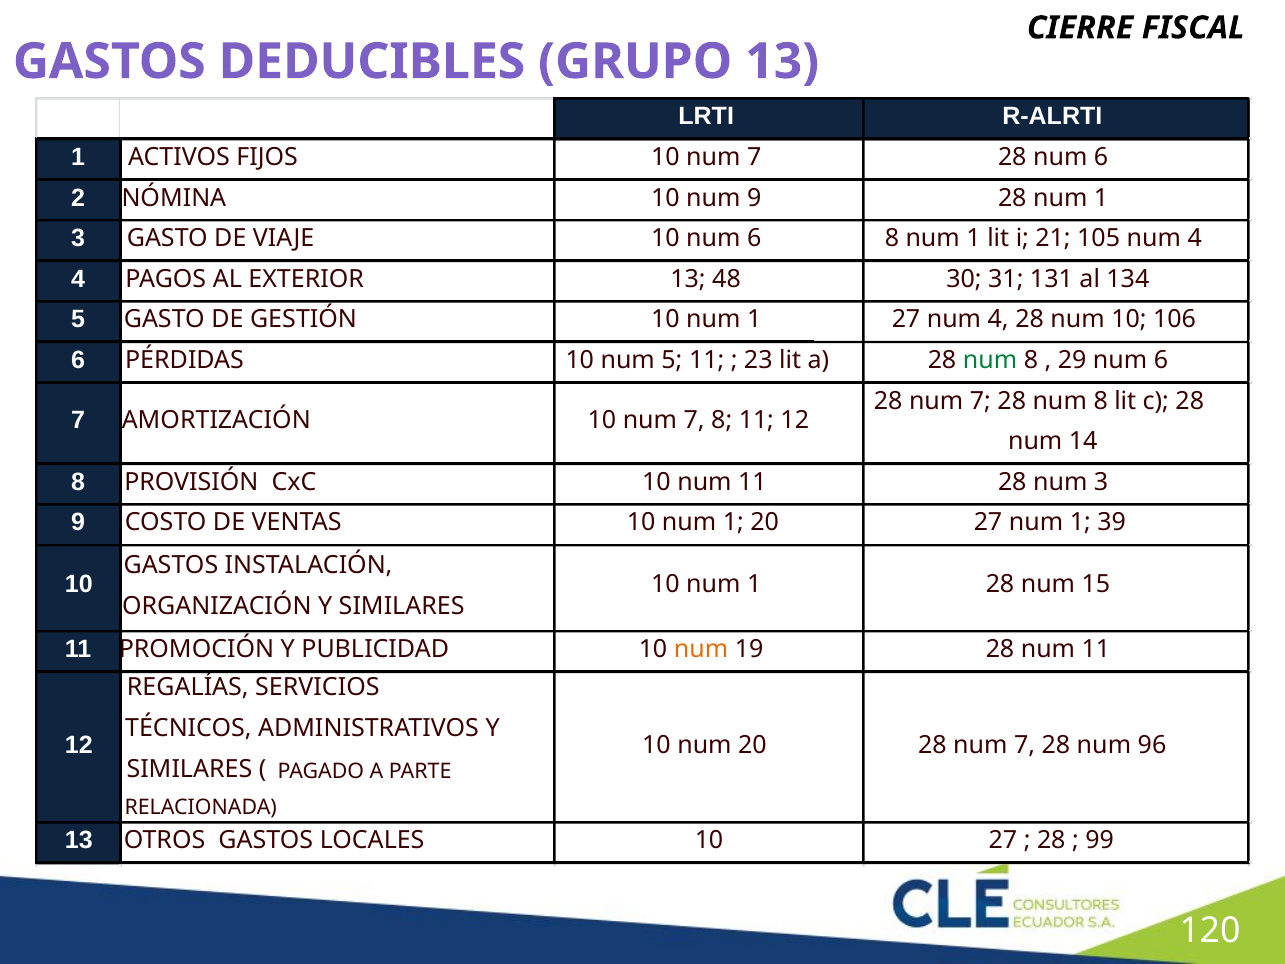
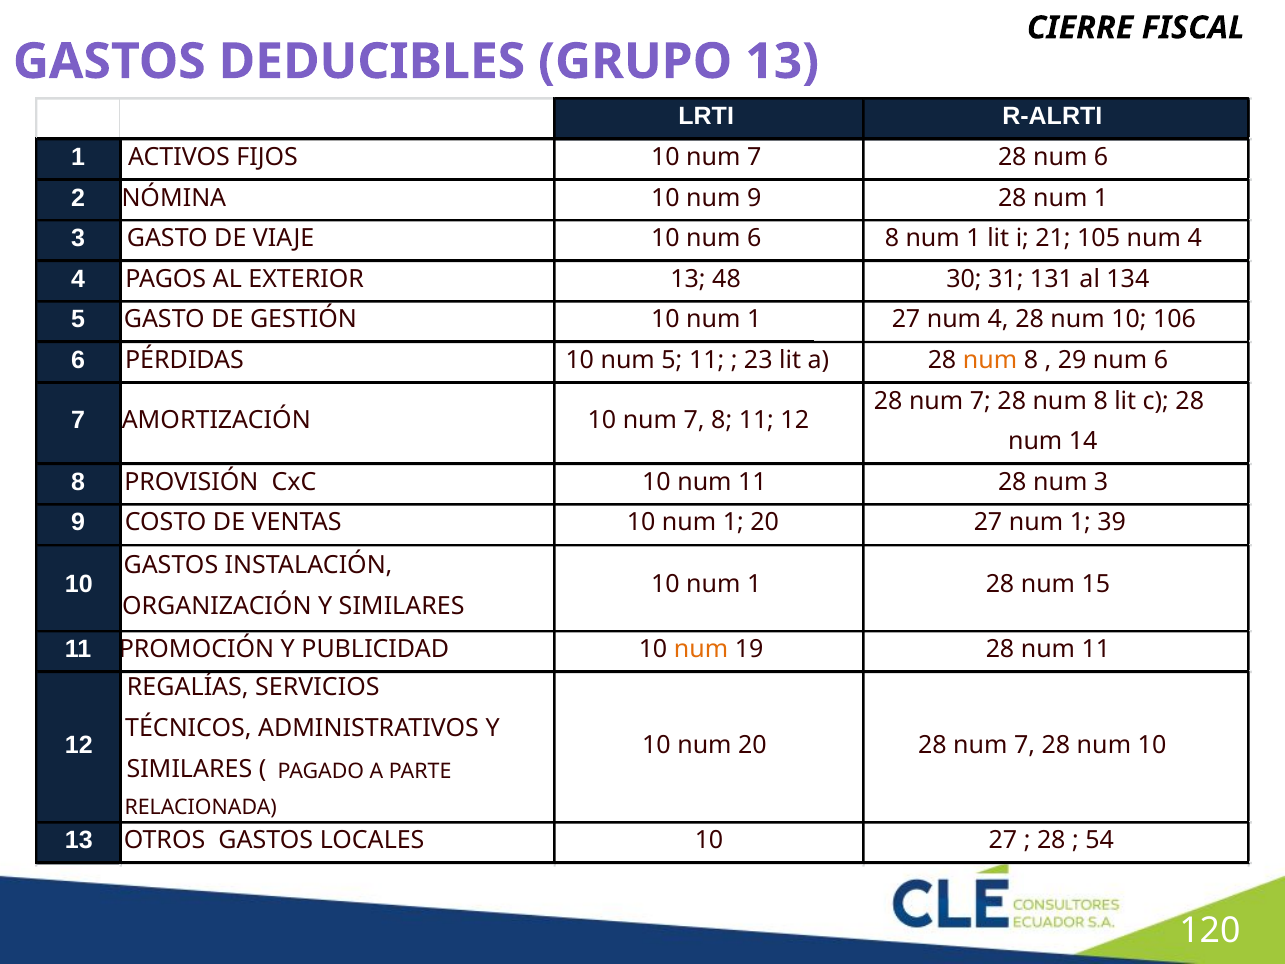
num colour: green -> orange (990, 360)
7 28 num 96: 96 -> 10 (1152, 745)
99: 99 -> 54 (1100, 840)
